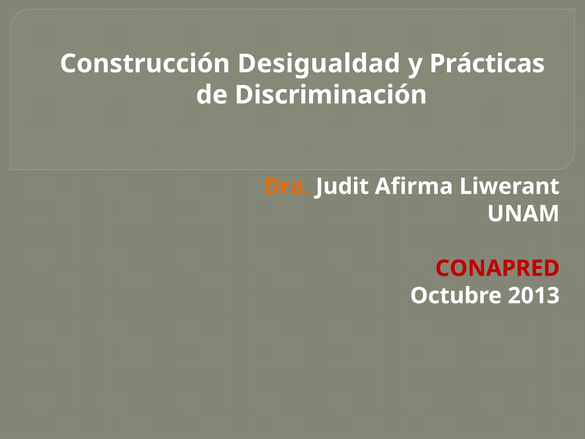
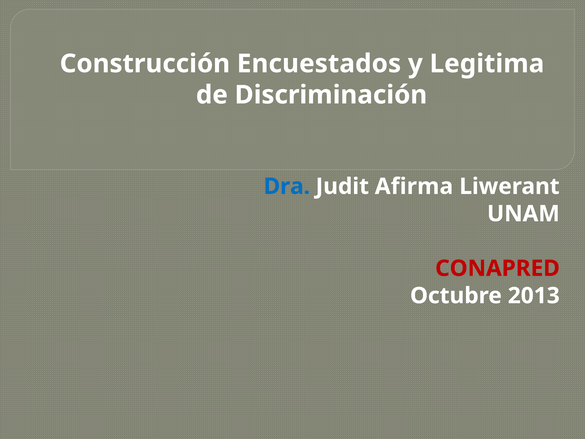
Desigualdad: Desigualdad -> Encuestados (319, 64)
Prácticas: Prácticas -> Legitima (487, 64)
Dra colour: orange -> blue (287, 186)
